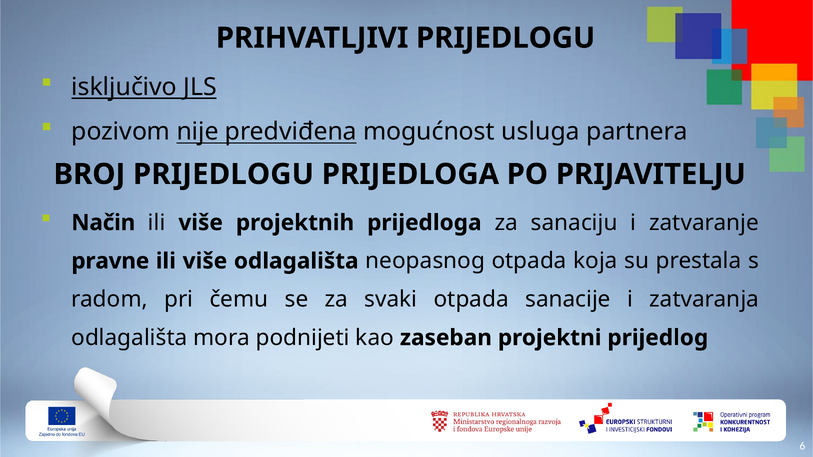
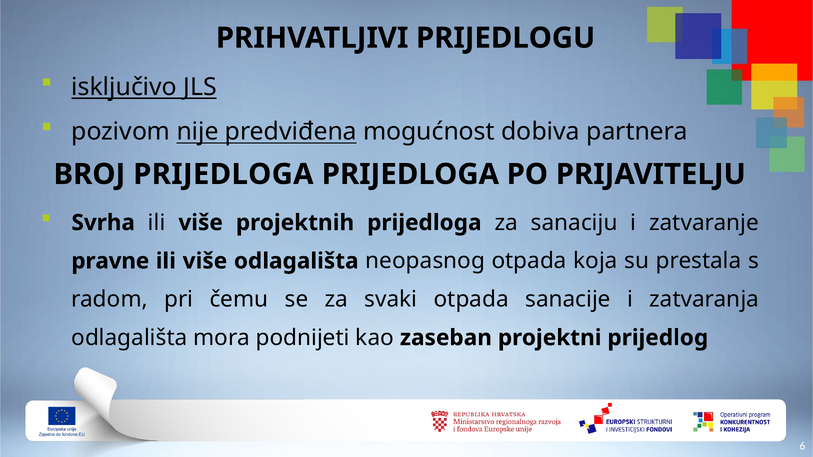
usluga: usluga -> dobiva (541, 132)
BROJ PRIJEDLOGU: PRIJEDLOGU -> PRIJEDLOGA (223, 174)
Način: Način -> Svrha (103, 223)
